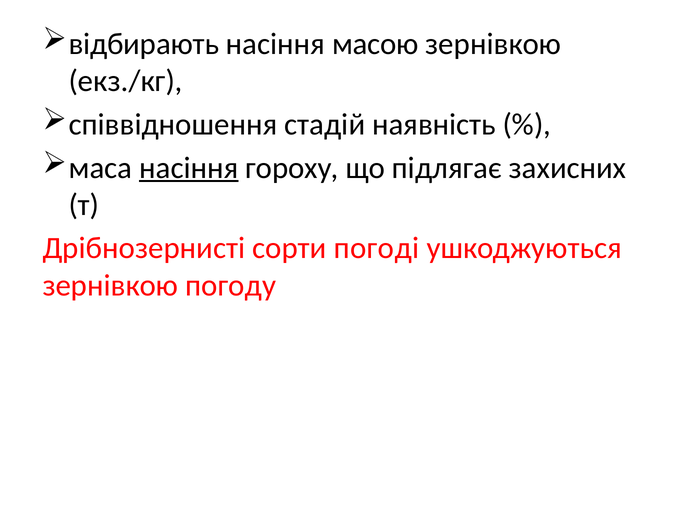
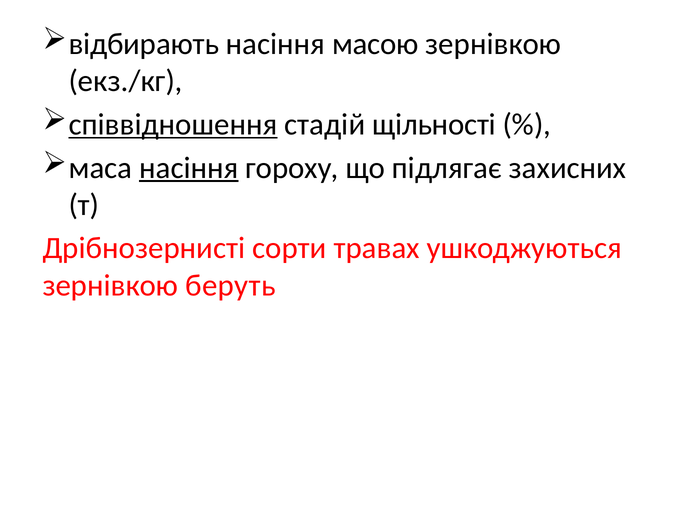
співвідношення underline: none -> present (173, 124)
наявність: наявність -> щільності (434, 124)
погоді: погоді -> травах (377, 248)
погоду: погоду -> беруть (230, 285)
